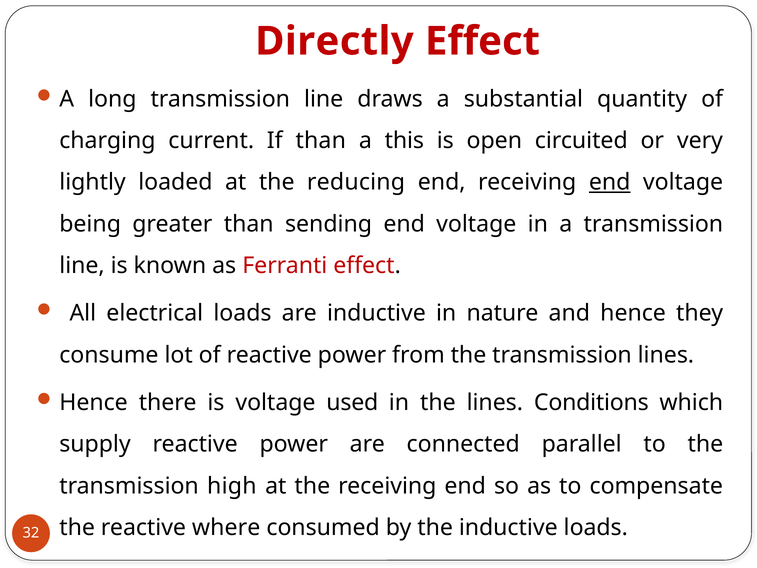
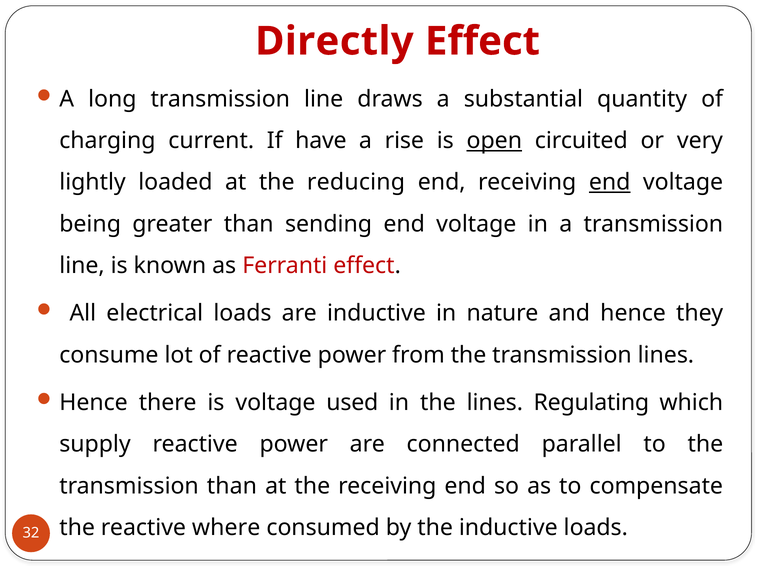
If than: than -> have (321, 141)
this: this -> rise (404, 141)
open underline: none -> present (494, 141)
Conditions: Conditions -> Regulating (591, 402)
transmission high: high -> than (232, 486)
